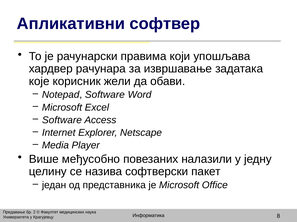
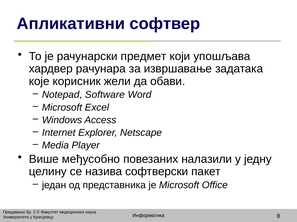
правима: правима -> предмет (144, 57)
Software: Software -> Windows (62, 120)
